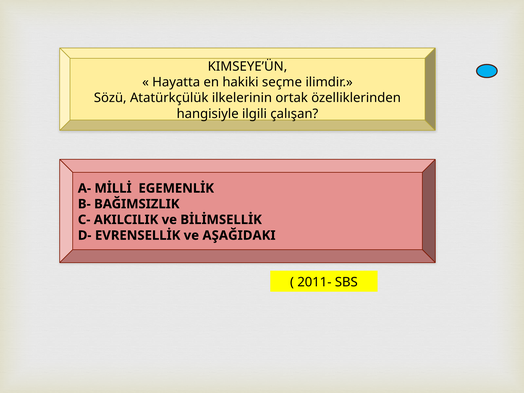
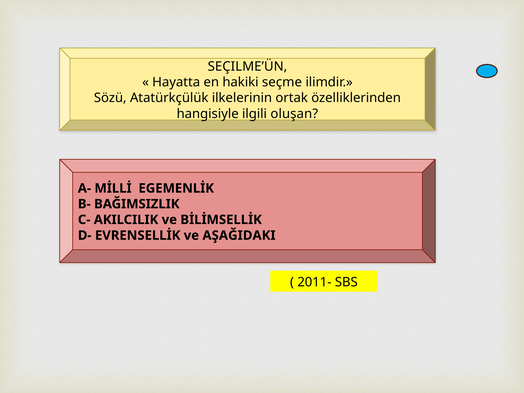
KIMSEYE’ÜN: KIMSEYE’ÜN -> SEÇILME’ÜN (247, 67)
çalışan: çalışan -> oluşan (294, 114)
